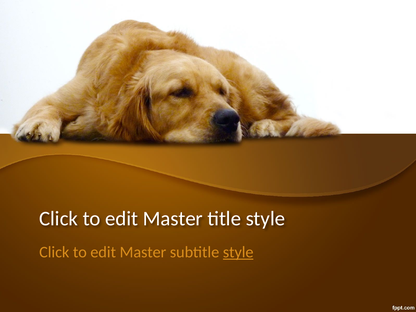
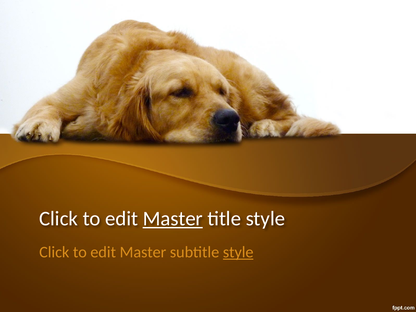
Master underline: none -> present (173, 219)
